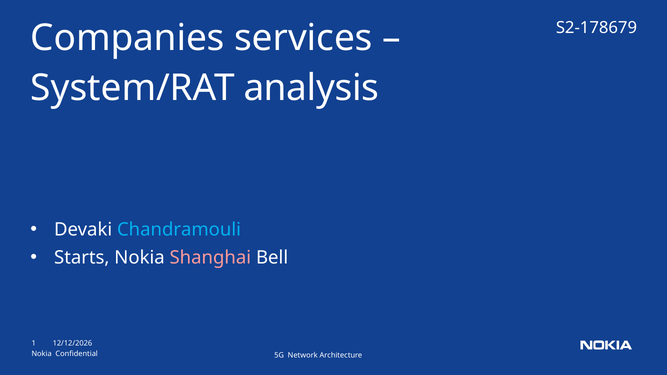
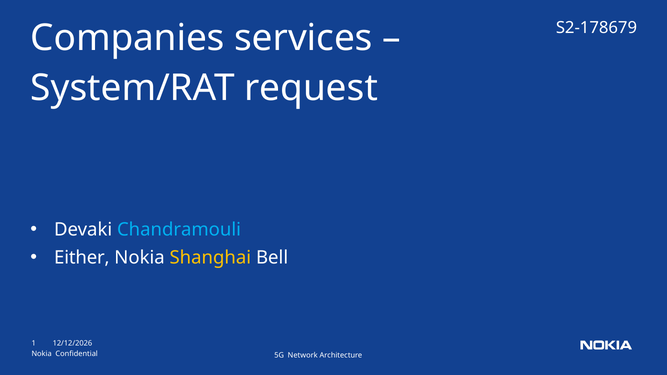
analysis: analysis -> request (311, 88)
Starts: Starts -> Either (82, 258)
Shanghai colour: pink -> yellow (210, 258)
